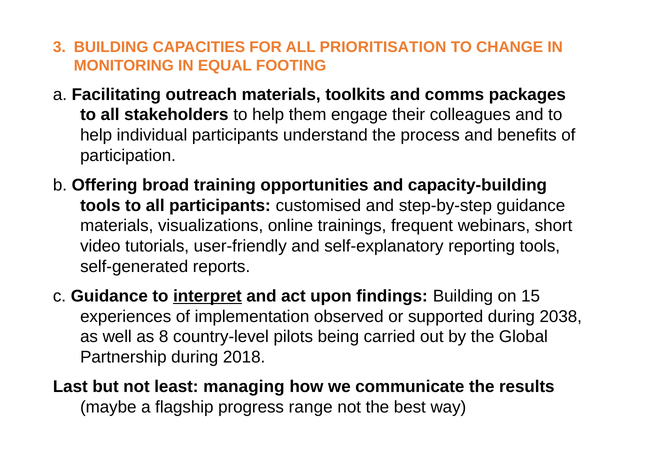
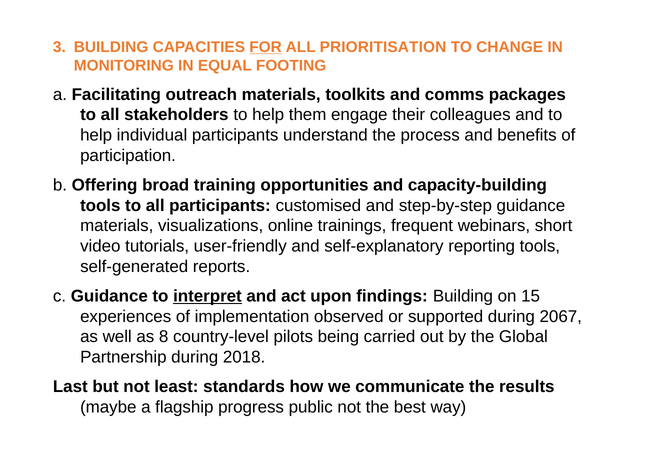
FOR underline: none -> present (266, 47)
2038: 2038 -> 2067 (561, 316)
managing: managing -> standards (244, 387)
range: range -> public (311, 407)
